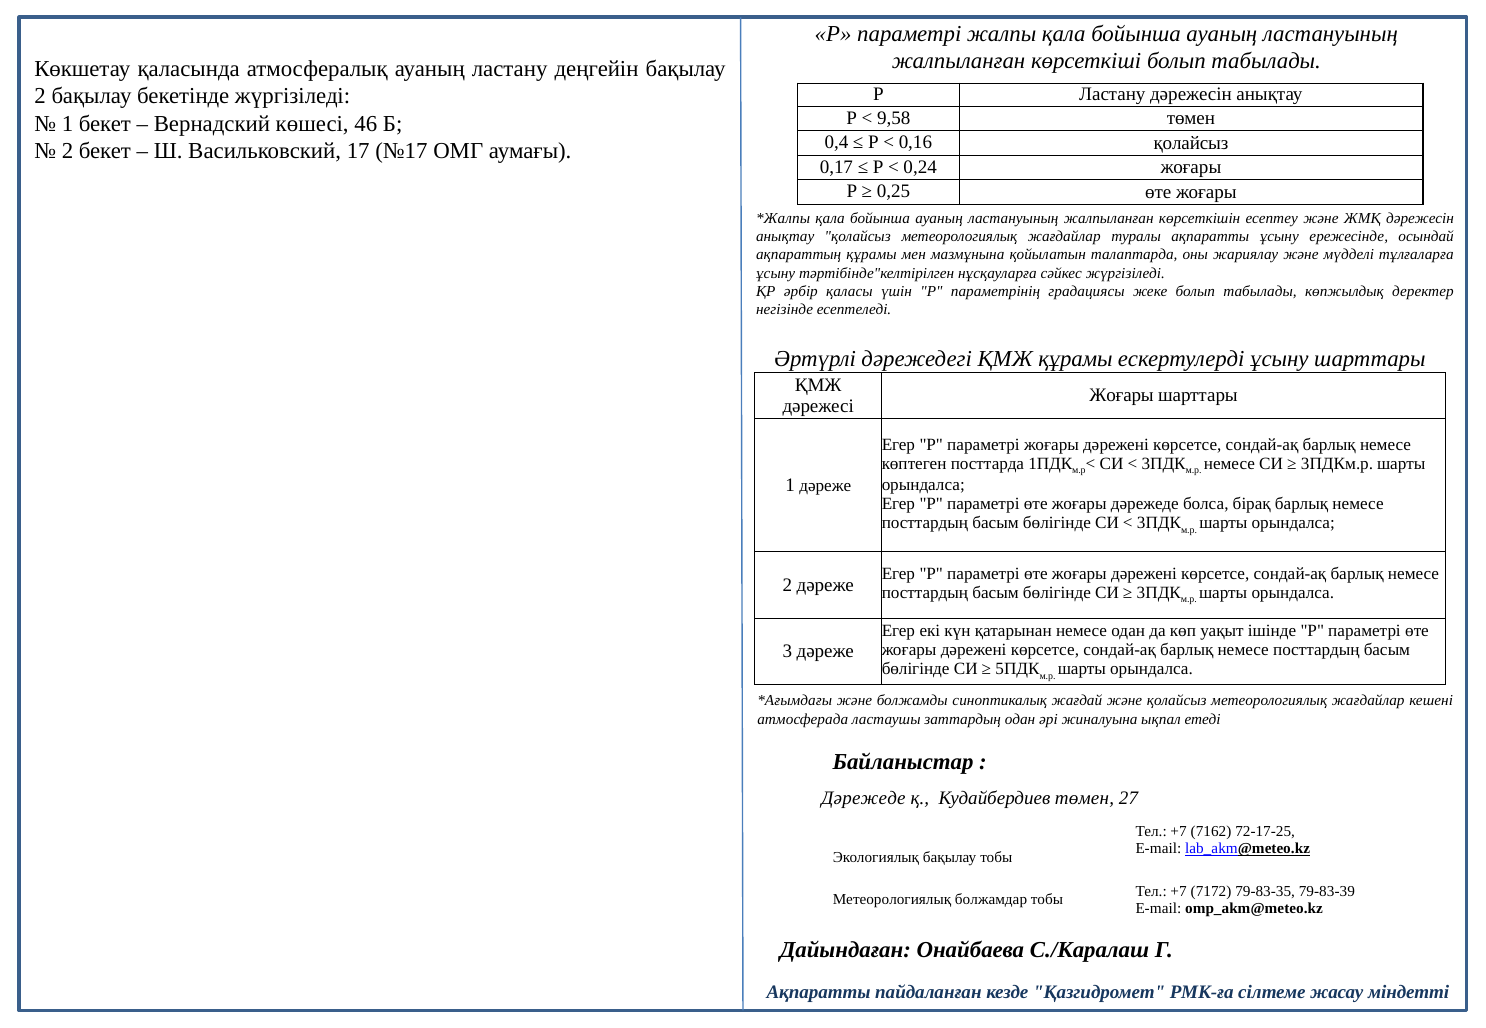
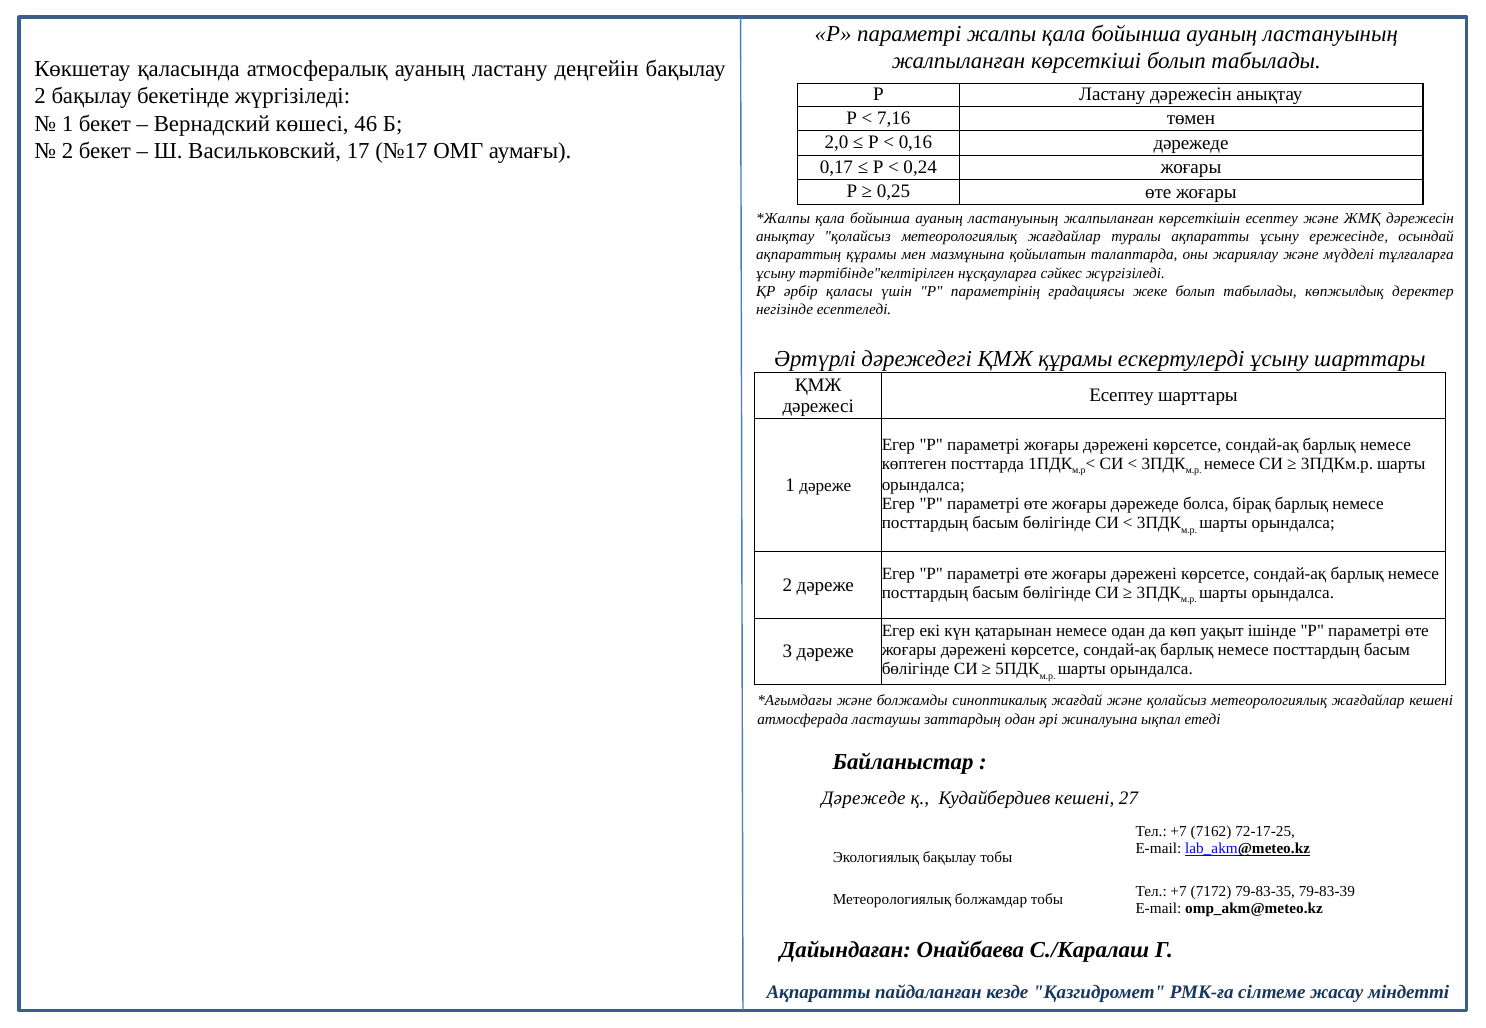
9,58: 9,58 -> 7,16 (894, 118)
0,4: 0,4 -> 2,0 (836, 143)
0,16 қолайсыз: қолайсыз -> дәрежеде (1191, 143)
Жоғары: Жоғары -> Есептеу (1122, 396)
Кудайбердиев төмен: төмен -> кешені (1085, 798)
